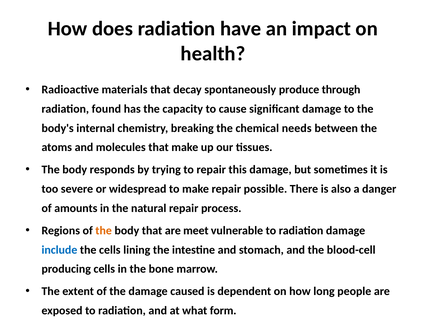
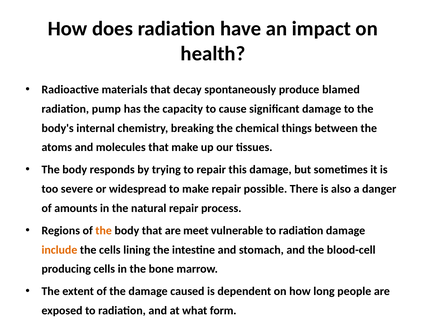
through: through -> blamed (341, 90)
found: found -> pump (106, 109)
needs: needs -> things (297, 128)
include colour: blue -> orange (59, 250)
